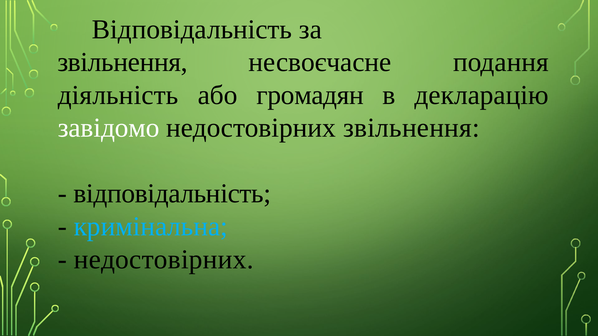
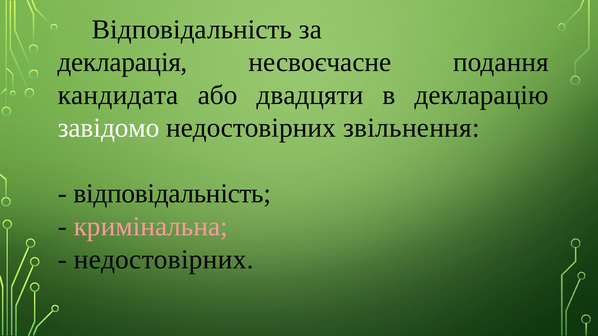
звільнення: звільнення -> декларація (123, 62)
діяльність: діяльність -> кандидата (118, 95)
громадян: громадян -> двадцяти (310, 95)
кримінальна colour: light blue -> pink (151, 227)
